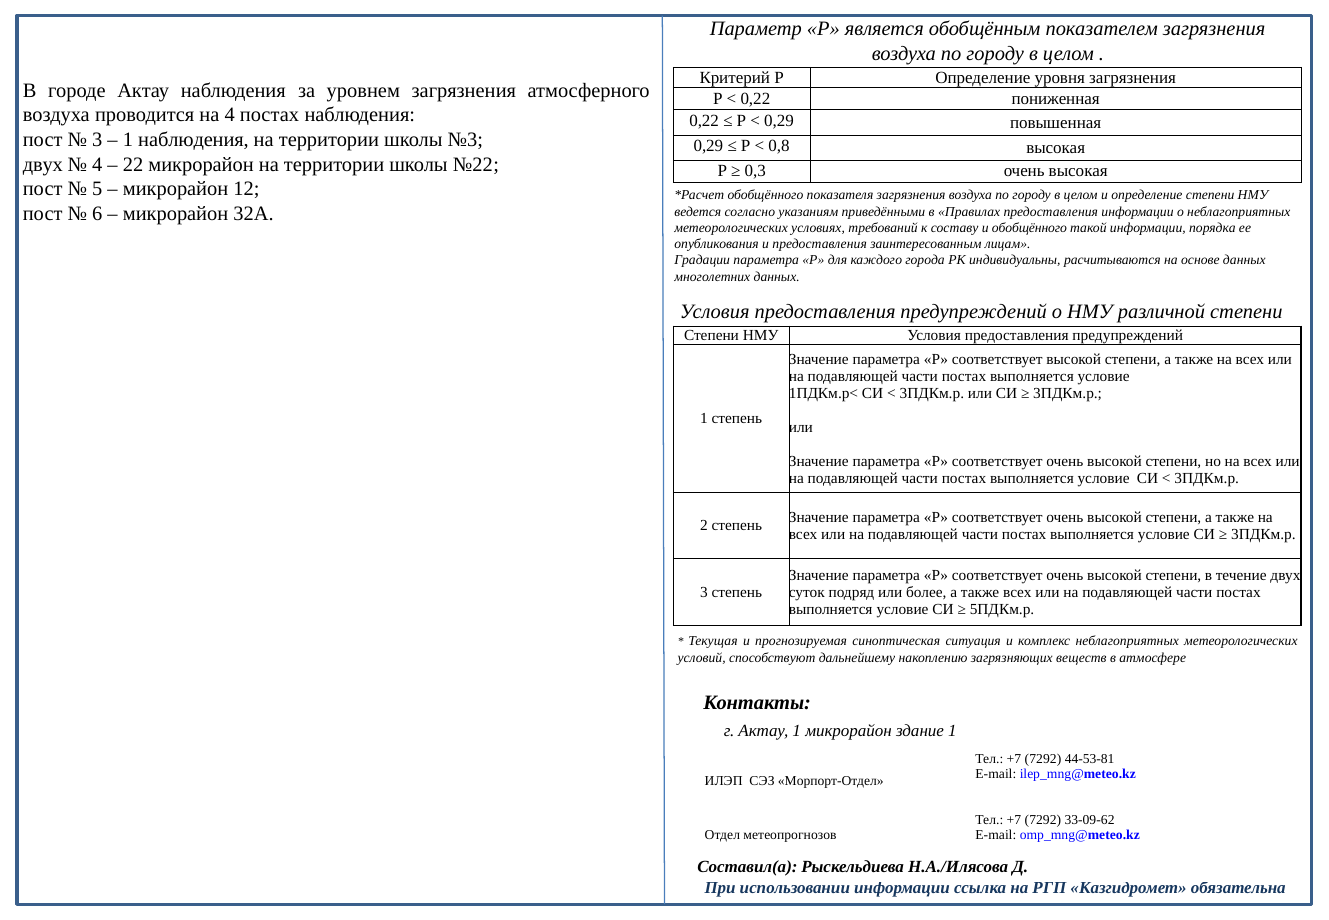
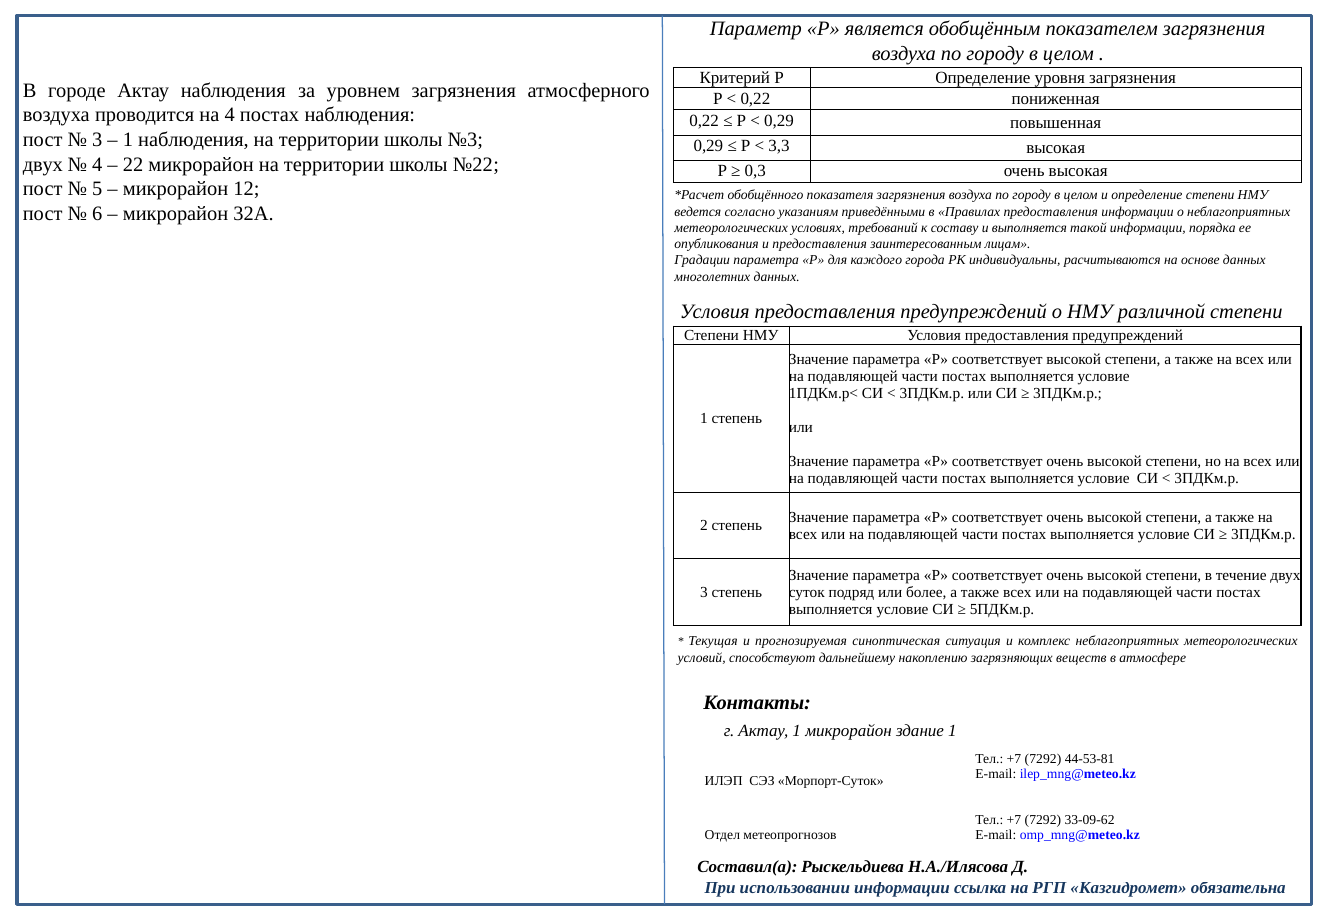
0,8: 0,8 -> 3,3 (779, 146)
и обобщённого: обобщённого -> выполняется (1029, 228)
Морпорт-Отдел: Морпорт-Отдел -> Морпорт-Суток (831, 781)
